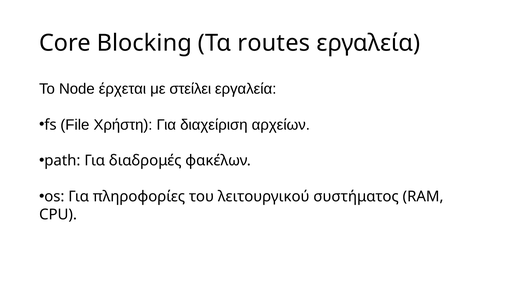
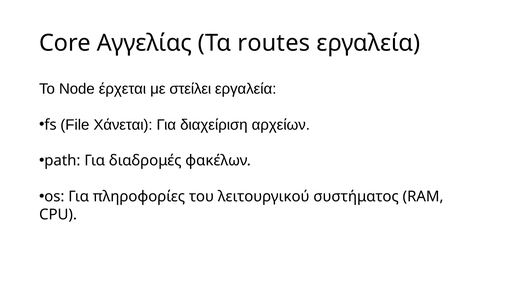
Blocking: Blocking -> Αγγελίας (144, 43)
Χρήστη: Χρήστη -> Χάνεται (123, 125)
